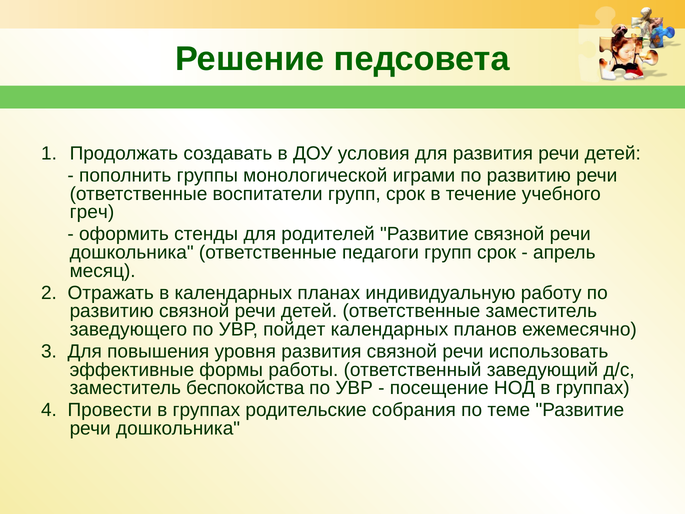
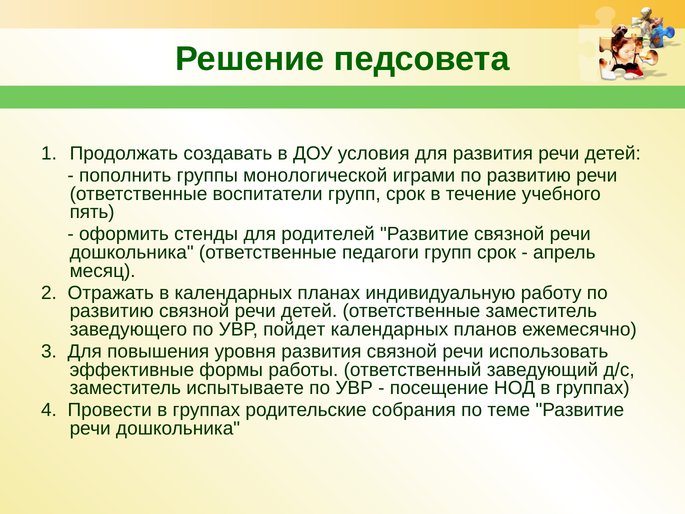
греч: греч -> пять (92, 212)
беспокойства: беспокойства -> испытываете (245, 388)
